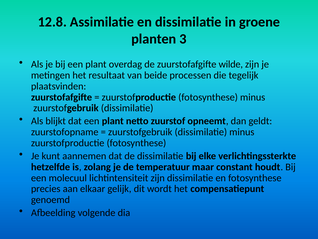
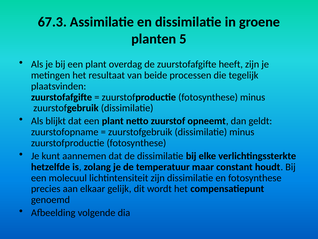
12.8: 12.8 -> 67.3 (52, 22)
3: 3 -> 5 (183, 39)
wilde: wilde -> heeft (231, 64)
